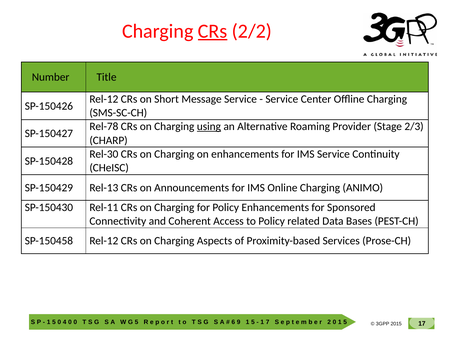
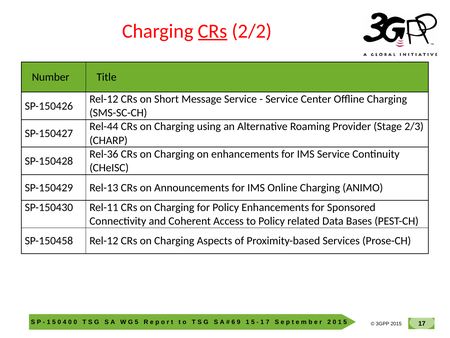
Rel-78: Rel-78 -> Rel-44 (104, 126)
using underline: present -> none (209, 126)
Rel-30: Rel-30 -> Rel-36 (104, 154)
